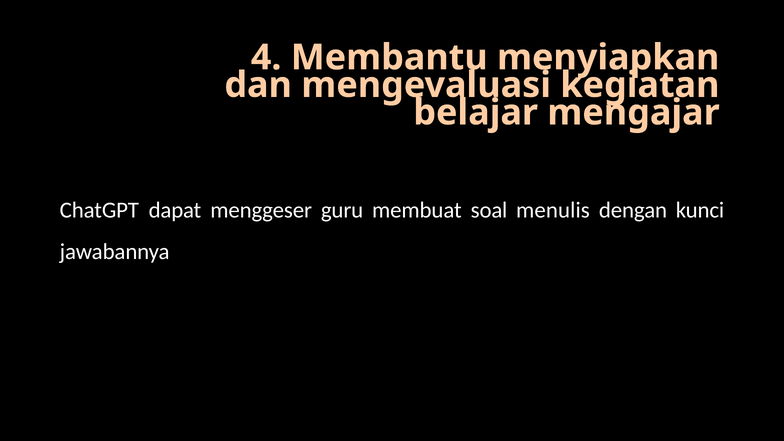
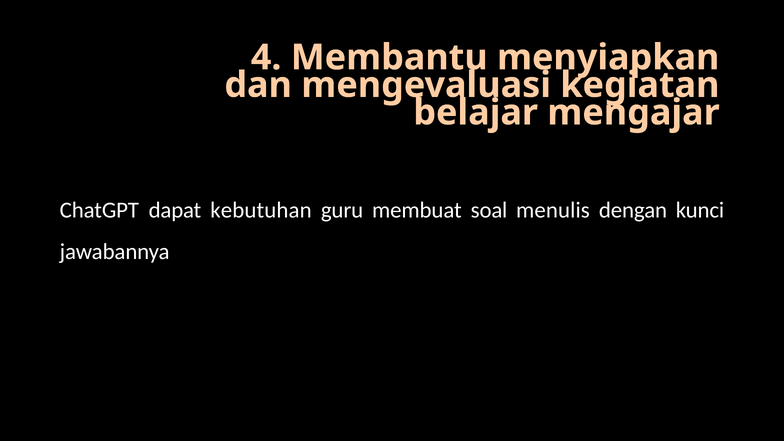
menggeser: menggeser -> kebutuhan (261, 210)
